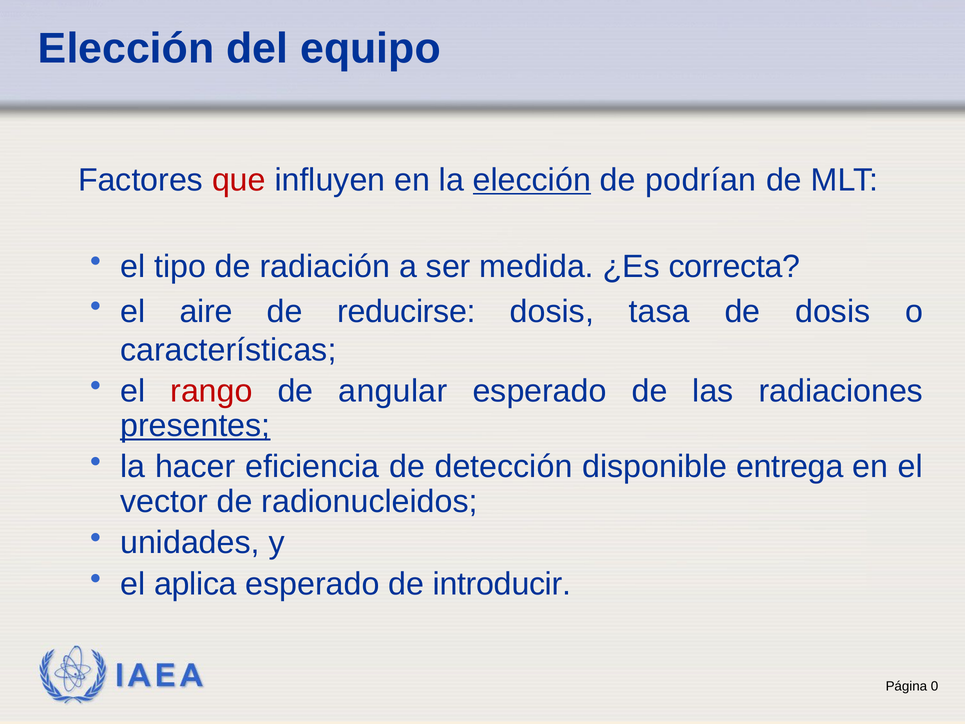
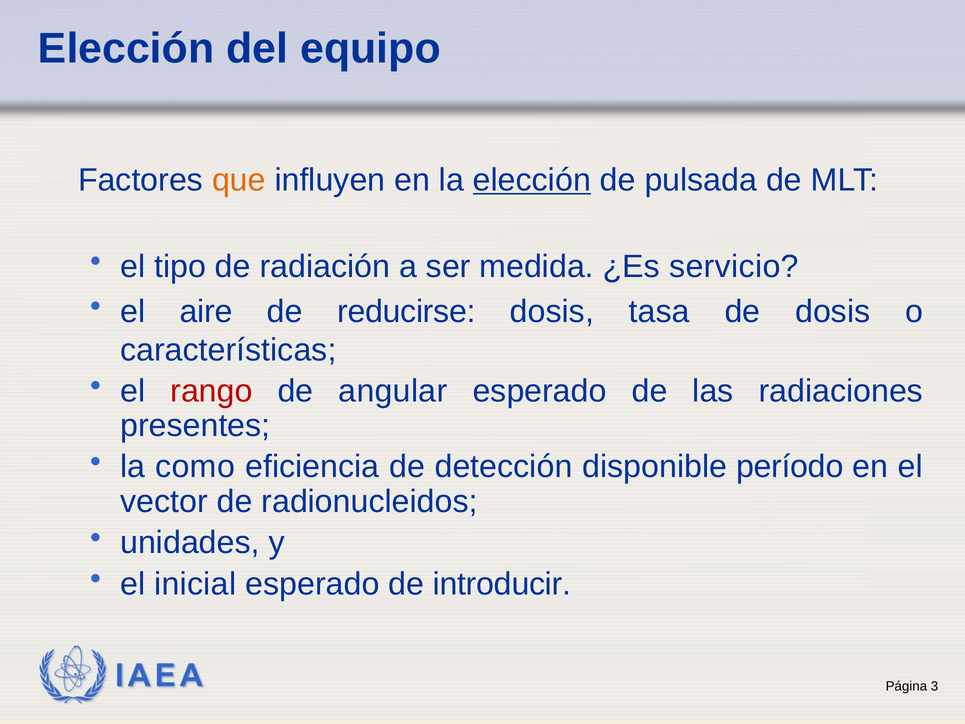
que colour: red -> orange (239, 180)
podrían: podrían -> pulsada (701, 180)
correcta: correcta -> servicio (734, 267)
presentes underline: present -> none (195, 426)
hacer: hacer -> como (195, 467)
entrega: entrega -> período (790, 467)
aplica: aplica -> inicial (195, 584)
0: 0 -> 3 (935, 686)
